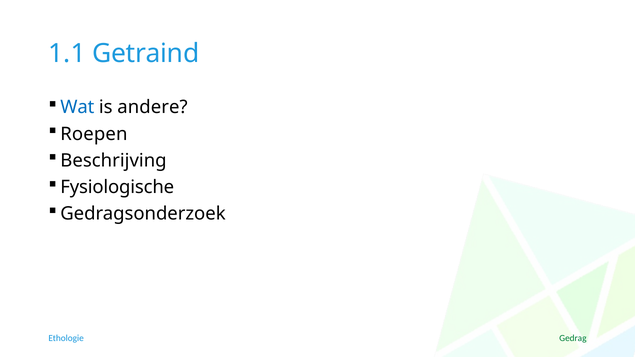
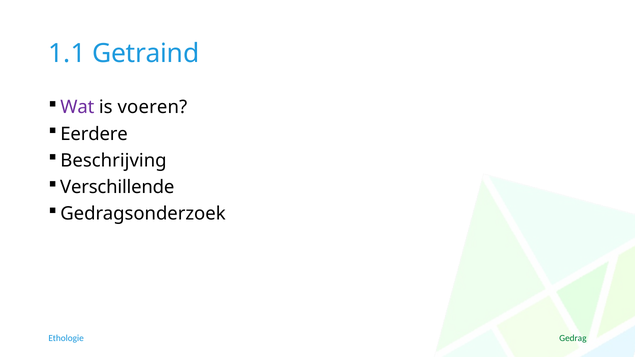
Wat colour: blue -> purple (77, 107)
andere: andere -> voeren (152, 107)
Roepen: Roepen -> Eerdere (94, 134)
Fysiologische: Fysiologische -> Verschillende (117, 187)
